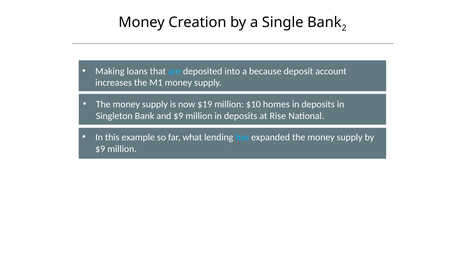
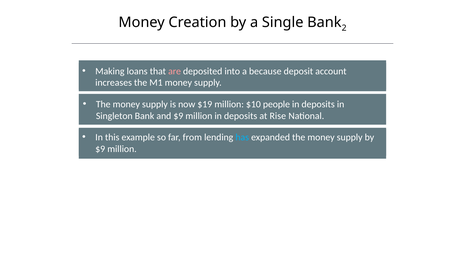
are colour: light blue -> pink (175, 71)
homes: homes -> people (276, 104)
what: what -> from (192, 137)
